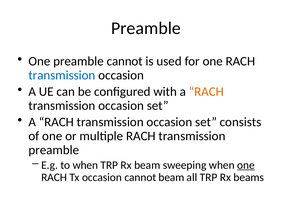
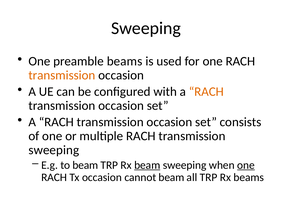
Preamble: Preamble -> Sweeping (146, 28)
preamble cannot: cannot -> beams (125, 61)
transmission colour: blue -> orange (62, 75)
preamble: preamble -> sweeping (54, 150)
to when: when -> beam (85, 165)
beam underline: none -> present (147, 165)
